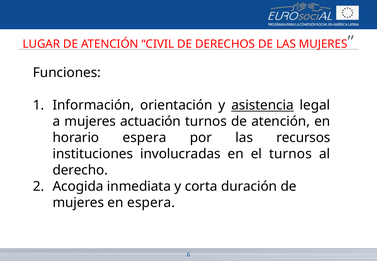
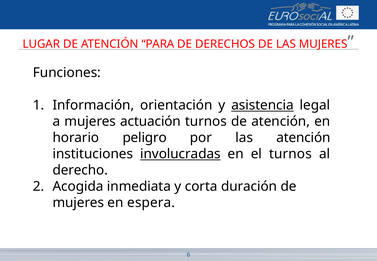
CIVIL: CIVIL -> PARA (158, 44)
horario espera: espera -> peligro (145, 138)
las recursos: recursos -> atención (303, 138)
involucradas underline: none -> present (180, 154)
